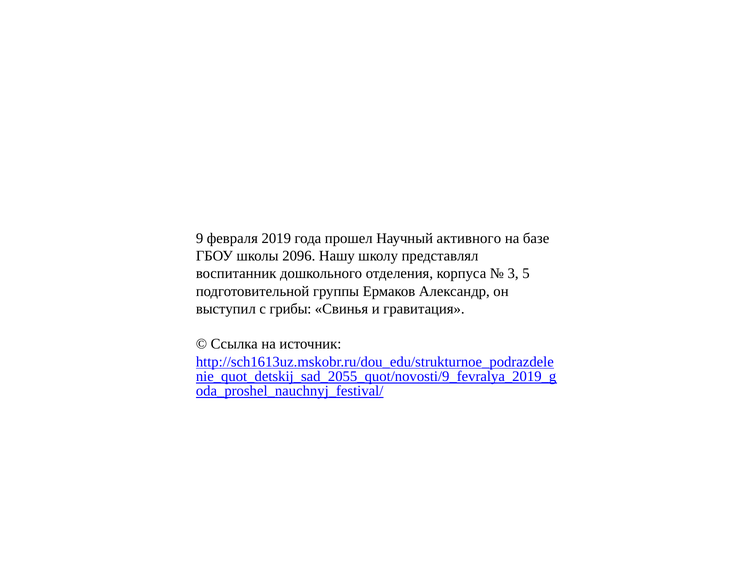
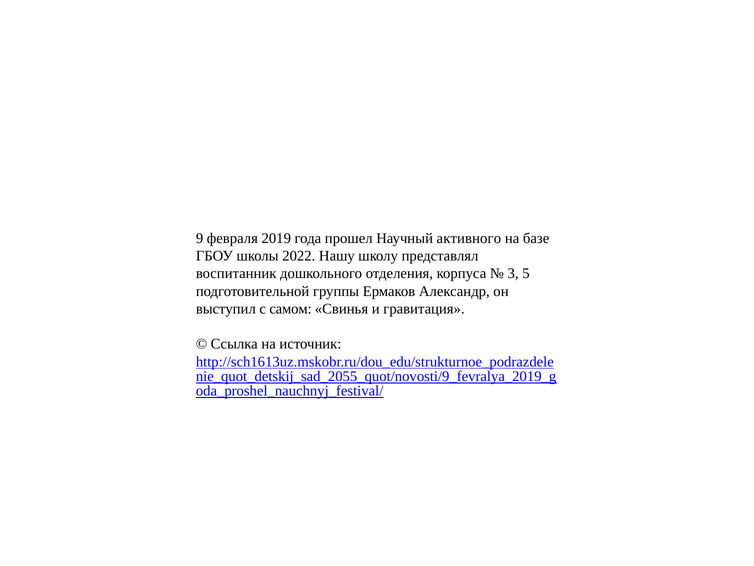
2096: 2096 -> 2022 (299, 256)
грибы: грибы -> самом (290, 309)
